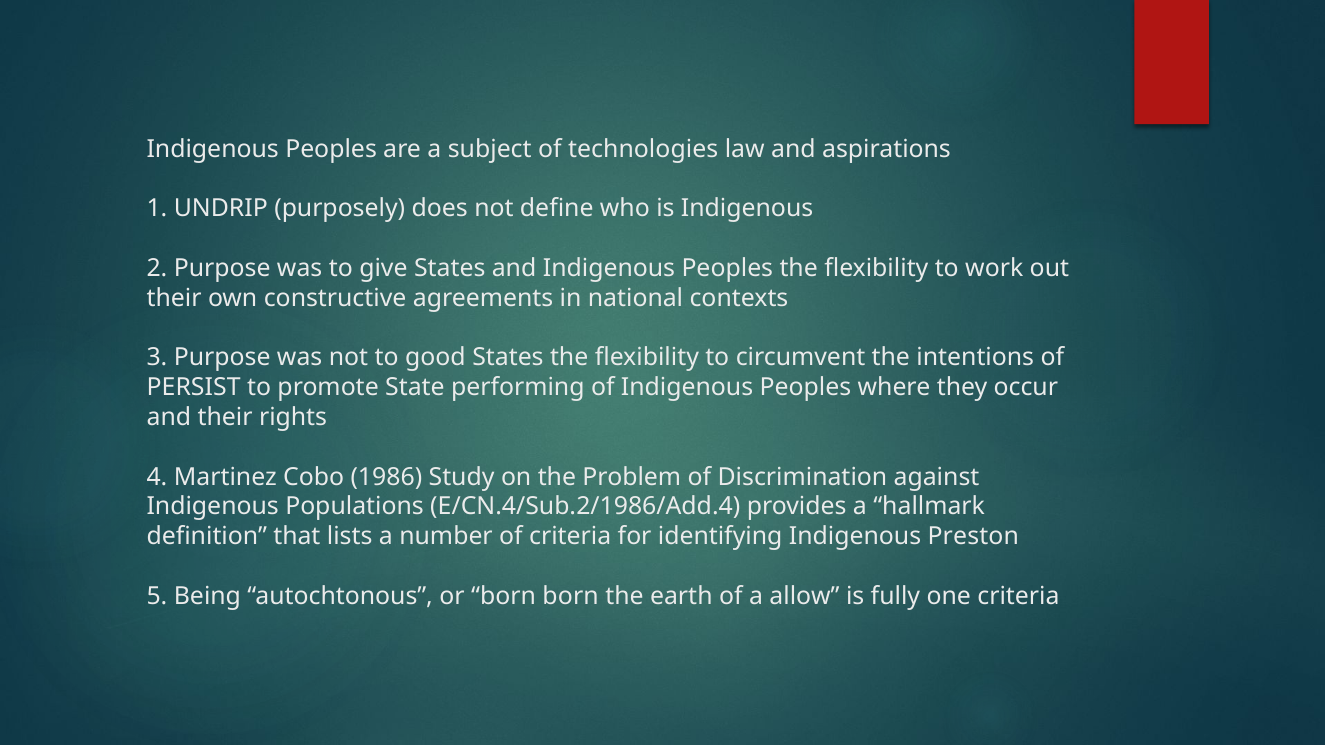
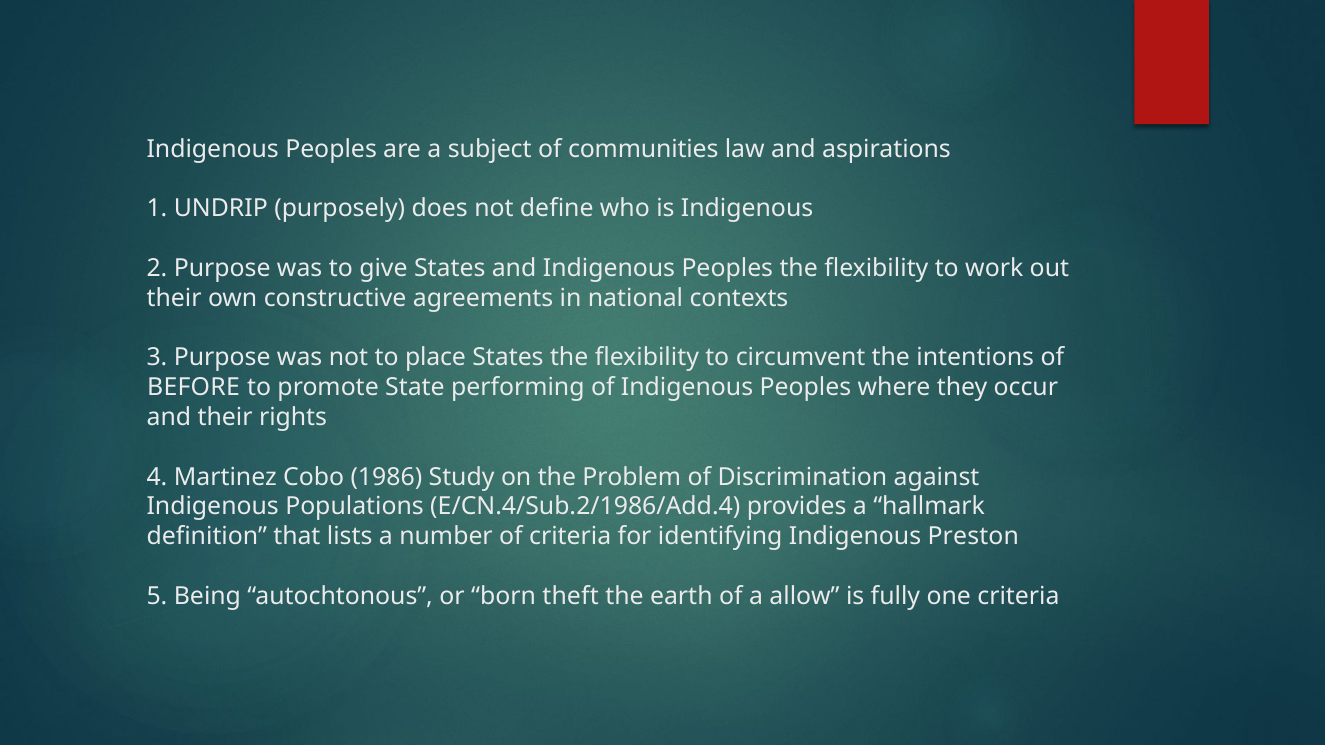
technologies: technologies -> communities (643, 149)
good: good -> place (435, 358)
PERSIST: PERSIST -> BEFORE (193, 388)
born born: born -> theft (571, 596)
